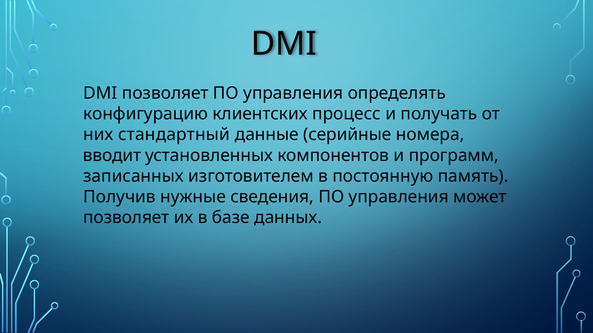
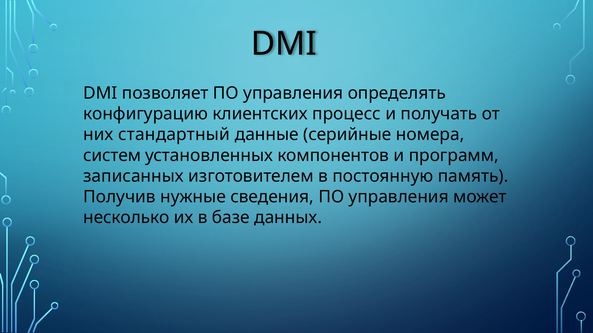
вводит: вводит -> систем (112, 156)
позволяет: позволяет -> несколько (126, 218)
